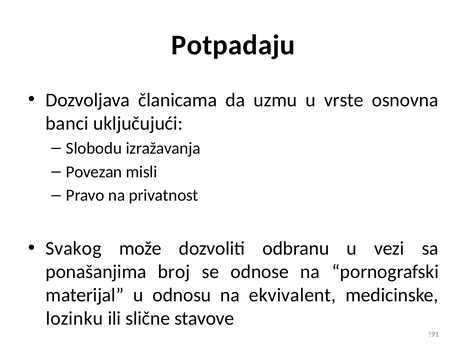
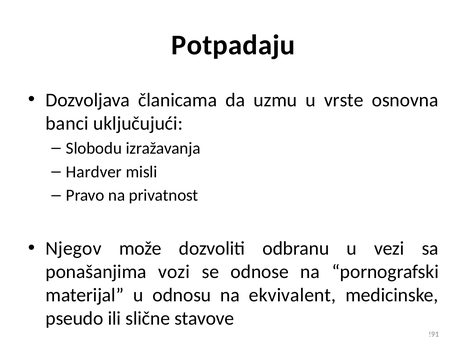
Povezan: Povezan -> Hardver (94, 172)
Svakog: Svakog -> Njegov (74, 249)
broj: broj -> vozi (174, 272)
lozinku: lozinku -> pseudo (74, 319)
